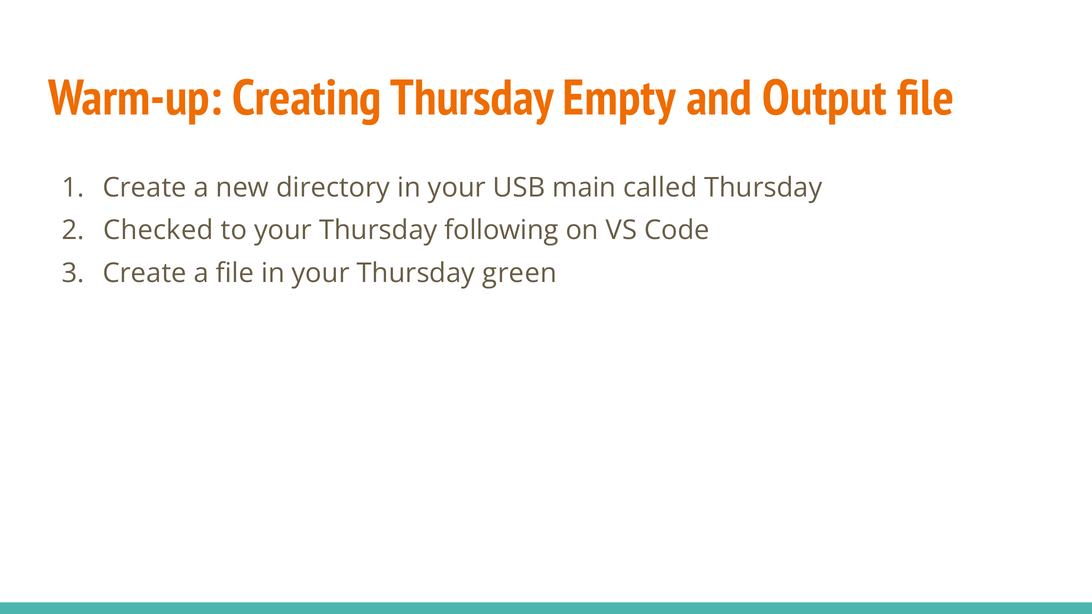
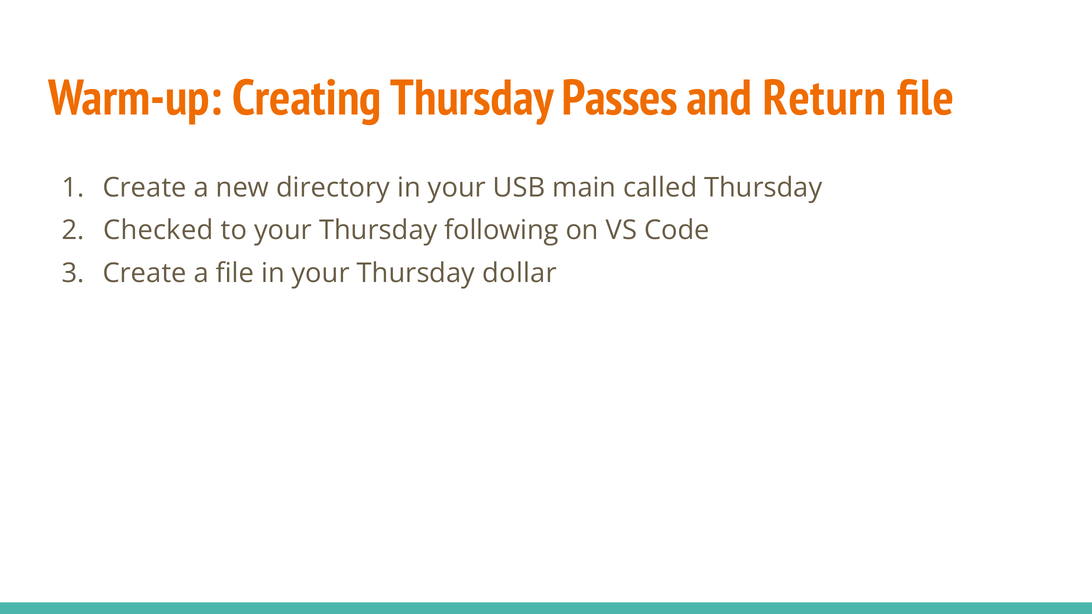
Empty: Empty -> Passes (620, 98)
Output: Output -> Return (824, 98)
green: green -> dollar (520, 273)
